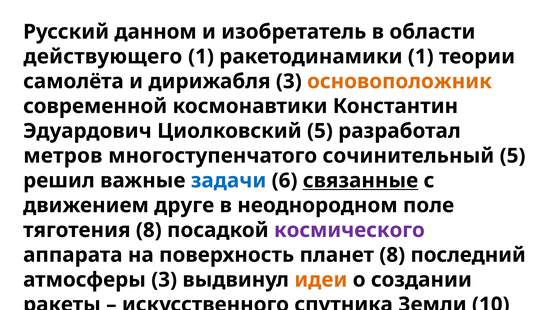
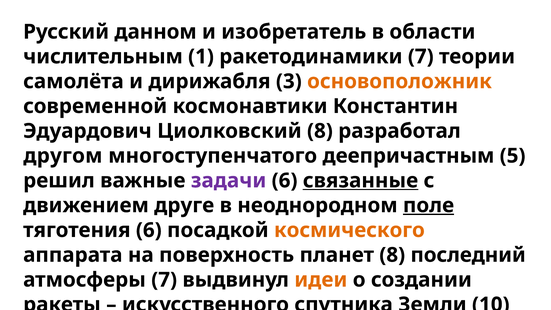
действующего: действующего -> числительным (103, 57)
ракетодинамики 1: 1 -> 7 (421, 57)
Циолковский 5: 5 -> 8 (320, 131)
метров: метров -> другом (63, 156)
сочинительный: сочинительный -> деепричастным (408, 156)
задачи colour: blue -> purple (229, 181)
поле underline: none -> present (429, 205)
тяготения 8: 8 -> 6 (149, 230)
космического colour: purple -> orange (349, 230)
атмосферы 3: 3 -> 7 (164, 280)
